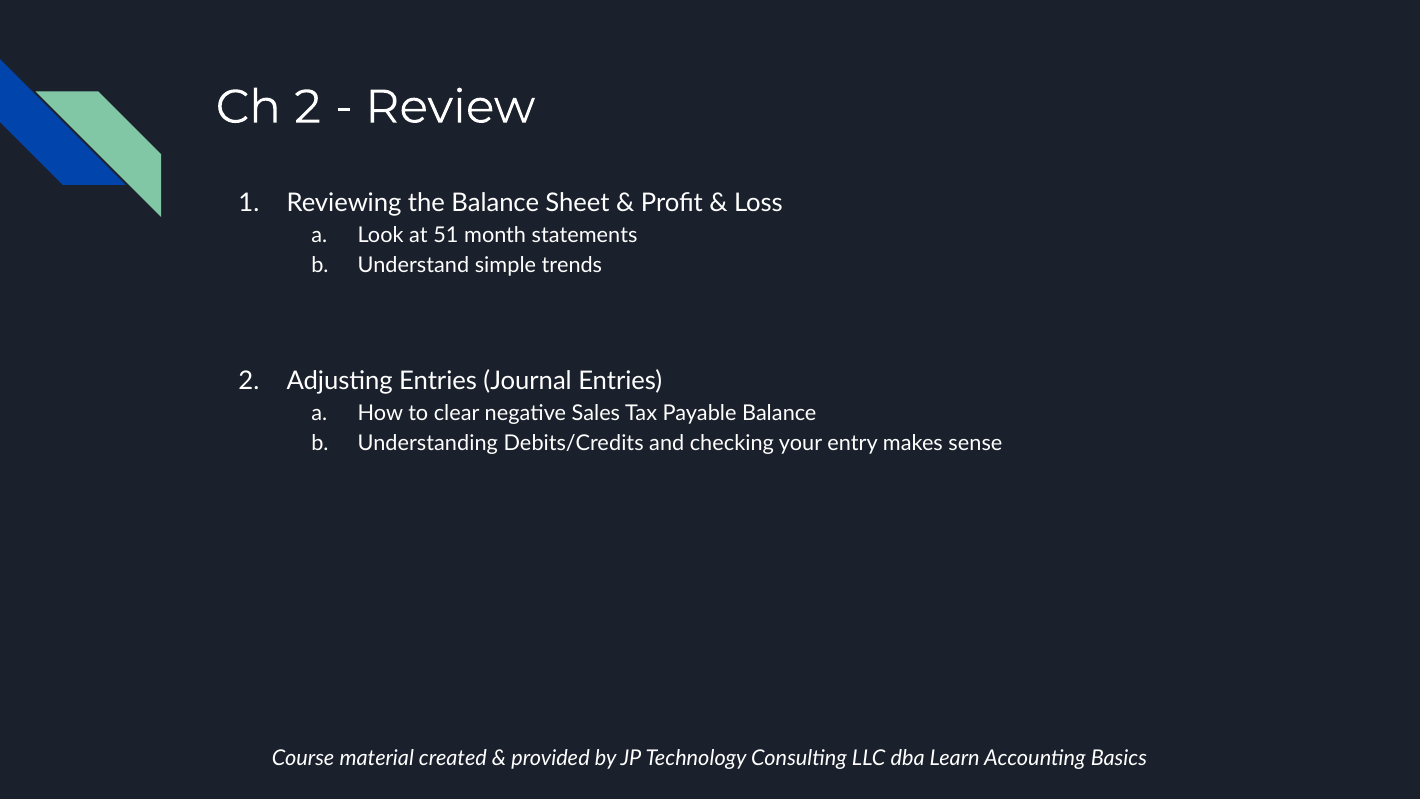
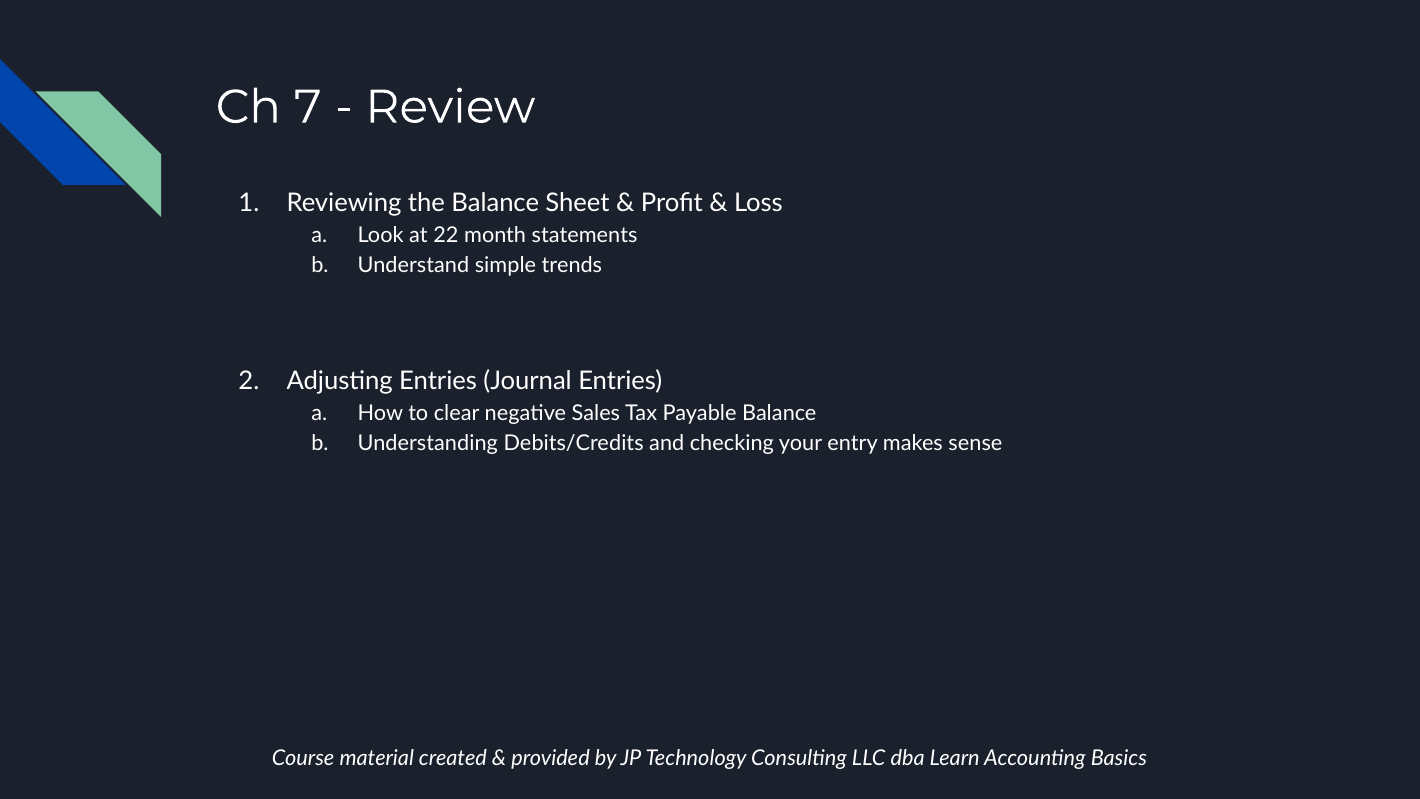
Ch 2: 2 -> 7 (308, 107)
51: 51 -> 22 (446, 236)
